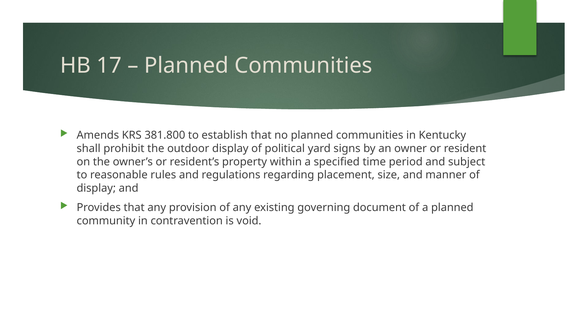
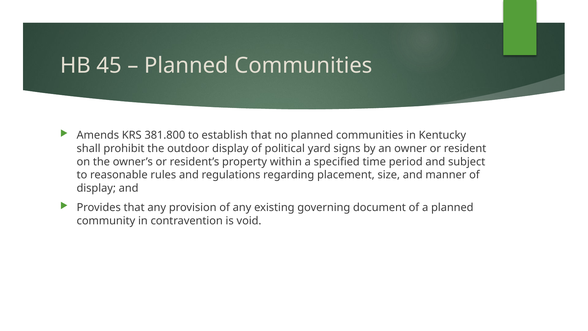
17: 17 -> 45 (109, 66)
